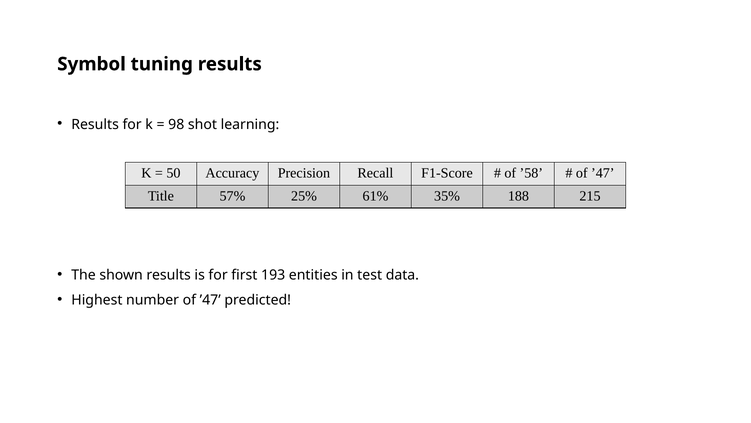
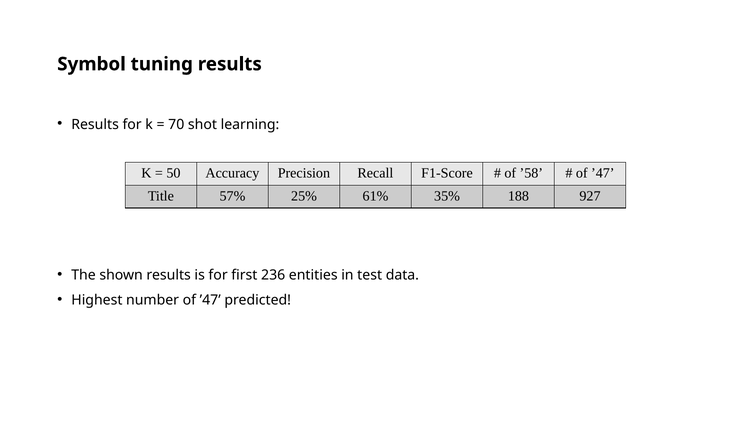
98: 98 -> 70 (176, 124)
215: 215 -> 927 (590, 196)
193: 193 -> 236 (273, 275)
